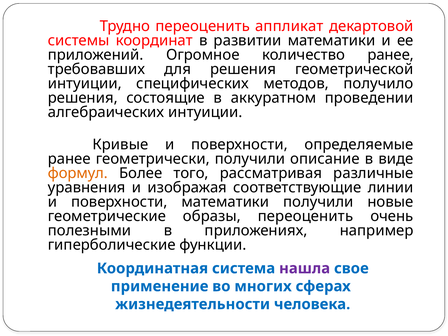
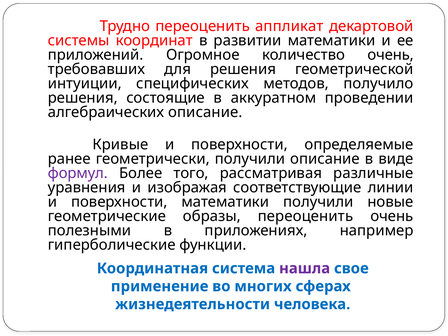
количество ранее: ранее -> очень (391, 55)
алгебраических интуиции: интуиции -> описание (205, 112)
формул colour: orange -> purple (78, 173)
